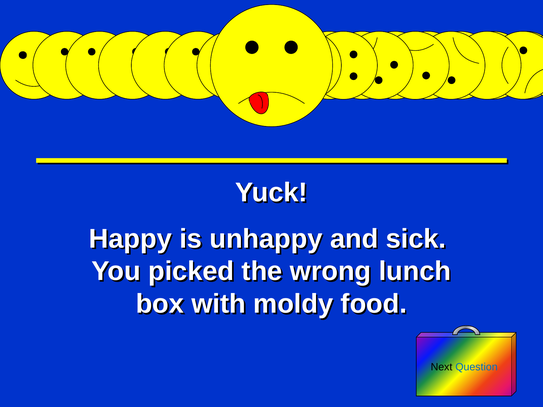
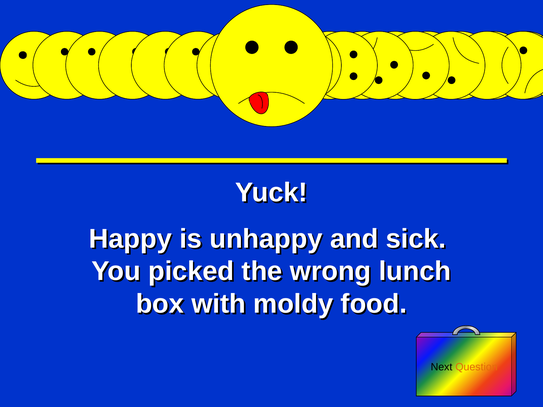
Question colour: blue -> orange (477, 367)
